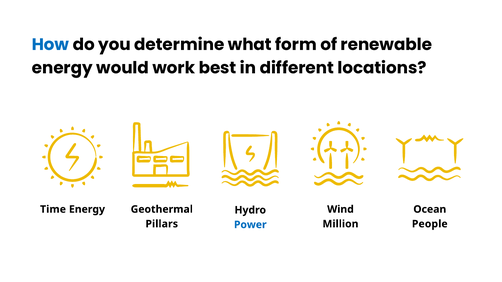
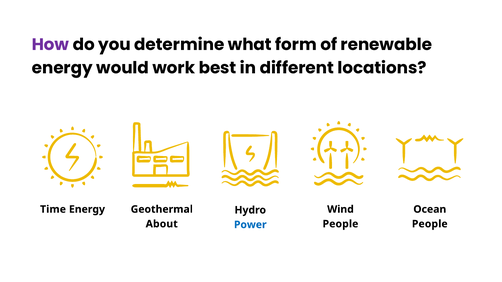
How colour: blue -> purple (50, 45)
Pillars: Pillars -> About (162, 224)
Million: Million -> People (340, 224)
